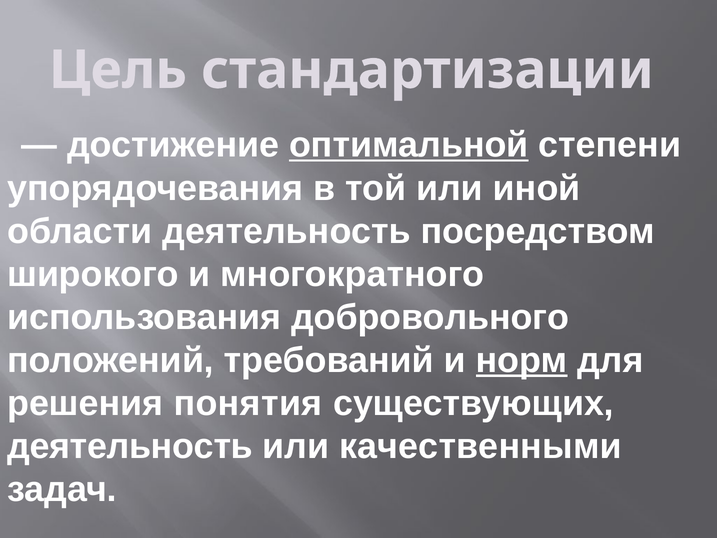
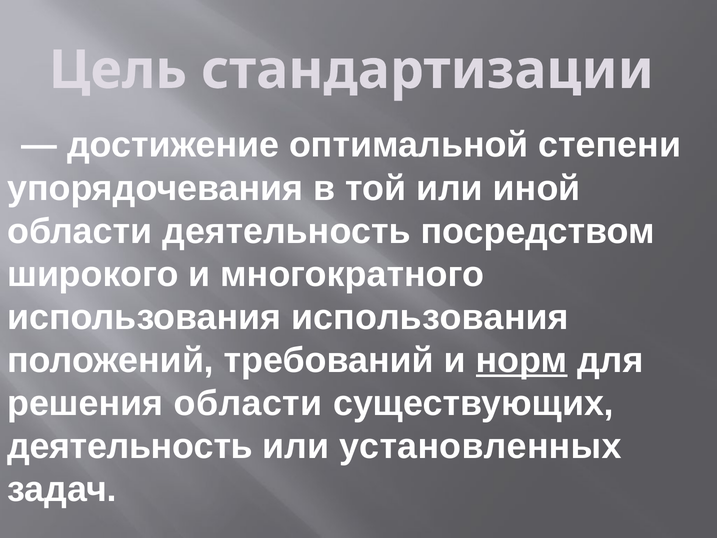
оптимальной underline: present -> none (409, 145)
использования добровольного: добровольного -> использования (430, 317)
решения понятия: понятия -> области (248, 403)
качественными: качественными -> установленных (480, 446)
